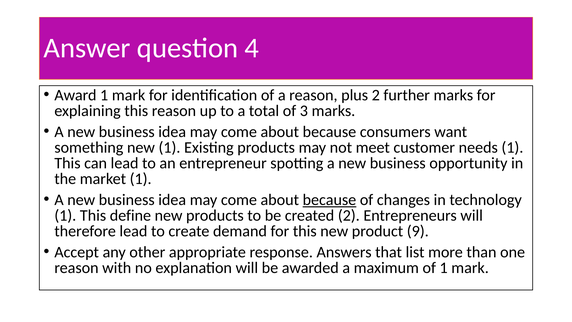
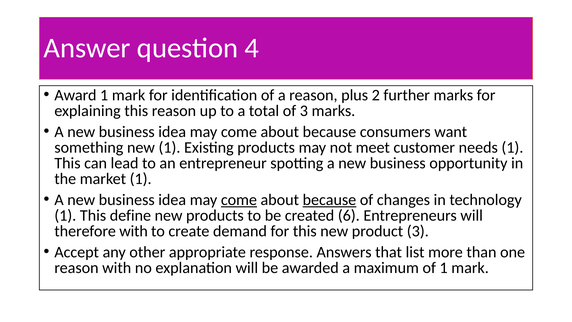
come underline: none -> present (239, 200)
created 2: 2 -> 6 (349, 215)
therefore lead: lead -> with (134, 231)
product 9: 9 -> 3 (418, 231)
